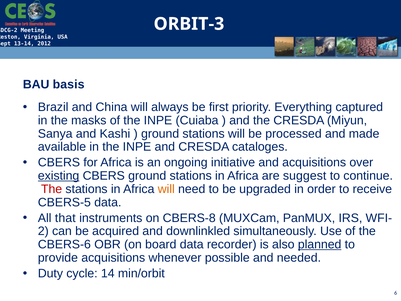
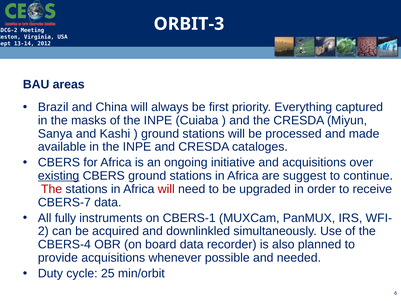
basis: basis -> areas (69, 84)
will colour: orange -> red (166, 189)
CBERS-5: CBERS-5 -> CBERS-7 (64, 202)
that: that -> fully (65, 218)
CBERS-8: CBERS-8 -> CBERS-1 (189, 218)
CBERS-6: CBERS-6 -> CBERS-4 (64, 244)
planned underline: present -> none (320, 244)
14: 14 -> 25 (108, 273)
